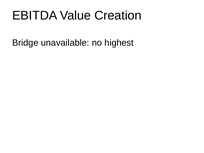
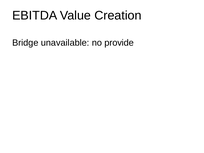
highest: highest -> provide (119, 43)
